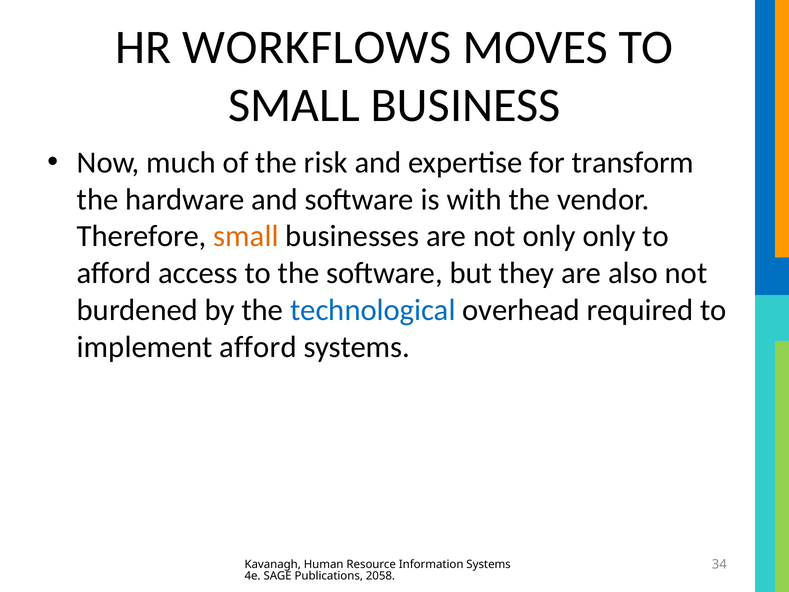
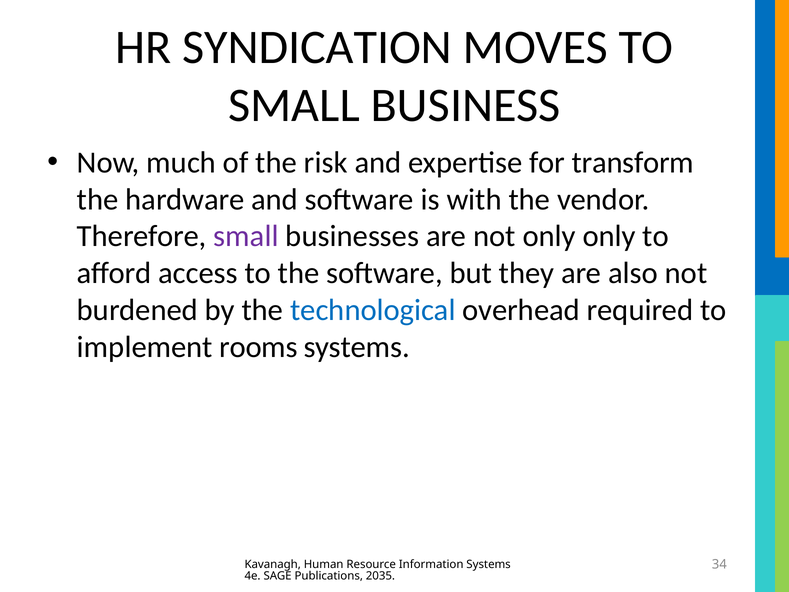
WORKFLOWS: WORKFLOWS -> SYNDICATION (317, 47)
small colour: orange -> purple (246, 236)
implement afford: afford -> rooms (258, 347)
2058: 2058 -> 2035 (380, 576)
